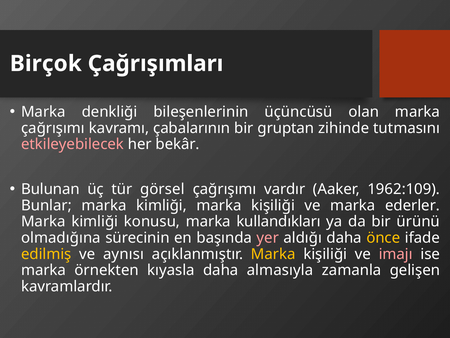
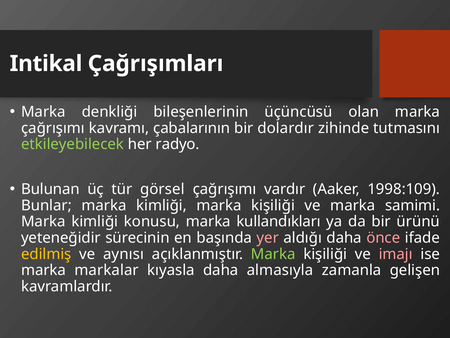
Birçok: Birçok -> Intikal (46, 64)
gruptan: gruptan -> dolardır (286, 128)
etkileyebilecek colour: pink -> light green (73, 144)
bekâr: bekâr -> radyo (178, 144)
1962:109: 1962:109 -> 1998:109 (404, 189)
ederler: ederler -> samimi (413, 205)
olmadığına: olmadığına -> yeteneğidir (61, 238)
önce colour: yellow -> pink (383, 238)
Marka colour: yellow -> light green (273, 254)
örnekten: örnekten -> markalar (107, 270)
